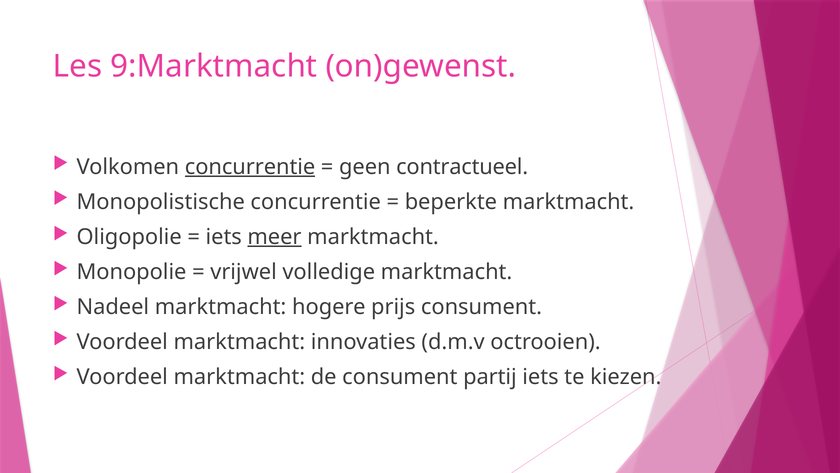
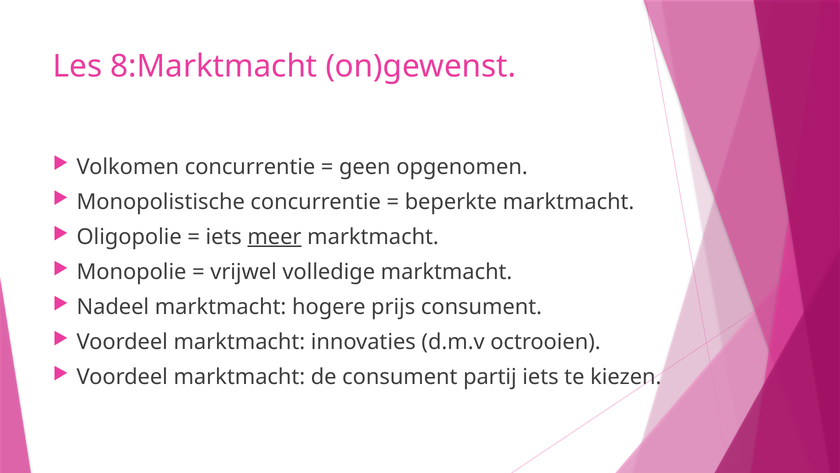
9:Marktmacht: 9:Marktmacht -> 8:Marktmacht (214, 66)
concurrentie underline: present -> none (250, 167)
contractueel: contractueel -> opgenomen (462, 167)
